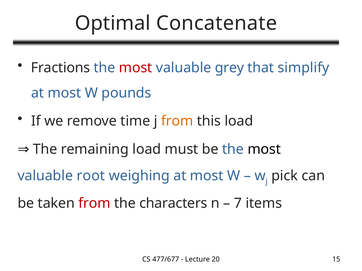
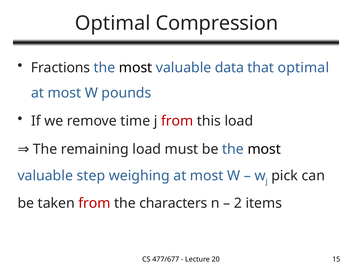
Concatenate: Concatenate -> Compression (217, 23)
most colour: red -> black (136, 68)
grey: grey -> data (229, 68)
that simplify: simplify -> optimal (303, 68)
from colour: orange -> red (177, 121)
root: root -> step (91, 176)
7: 7 -> 2 (238, 204)
